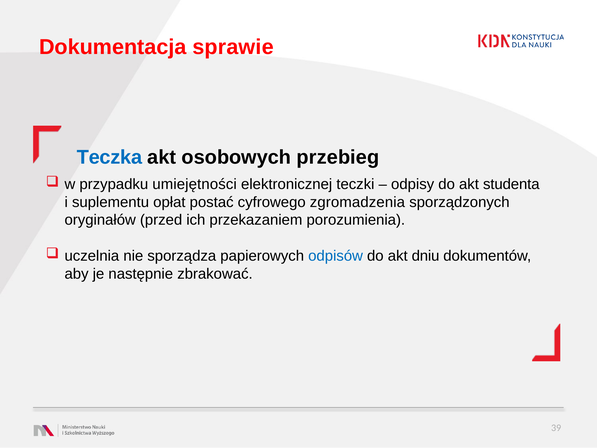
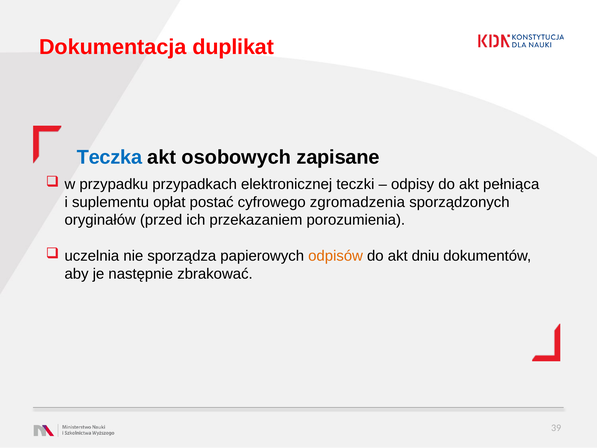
sprawie: sprawie -> duplikat (233, 47)
przebieg: przebieg -> zapisane (338, 157)
umiejętności: umiejętności -> przypadkach (195, 184)
studenta: studenta -> pełniąca (511, 184)
odpisów colour: blue -> orange (336, 256)
